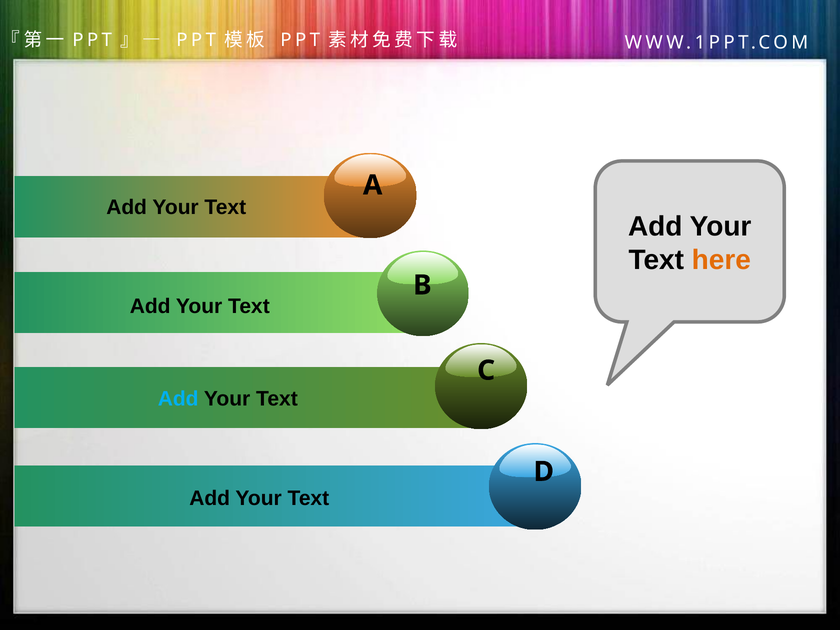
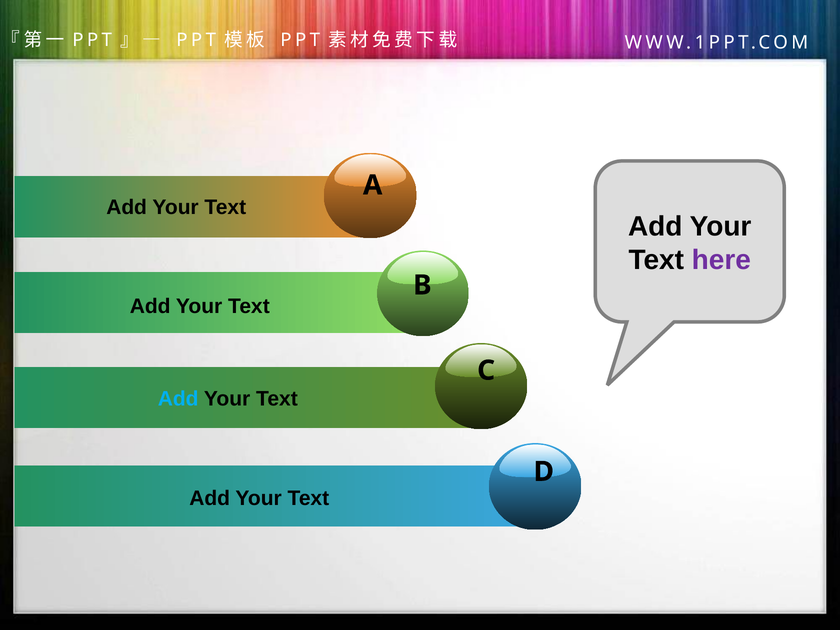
here colour: orange -> purple (721, 260)
